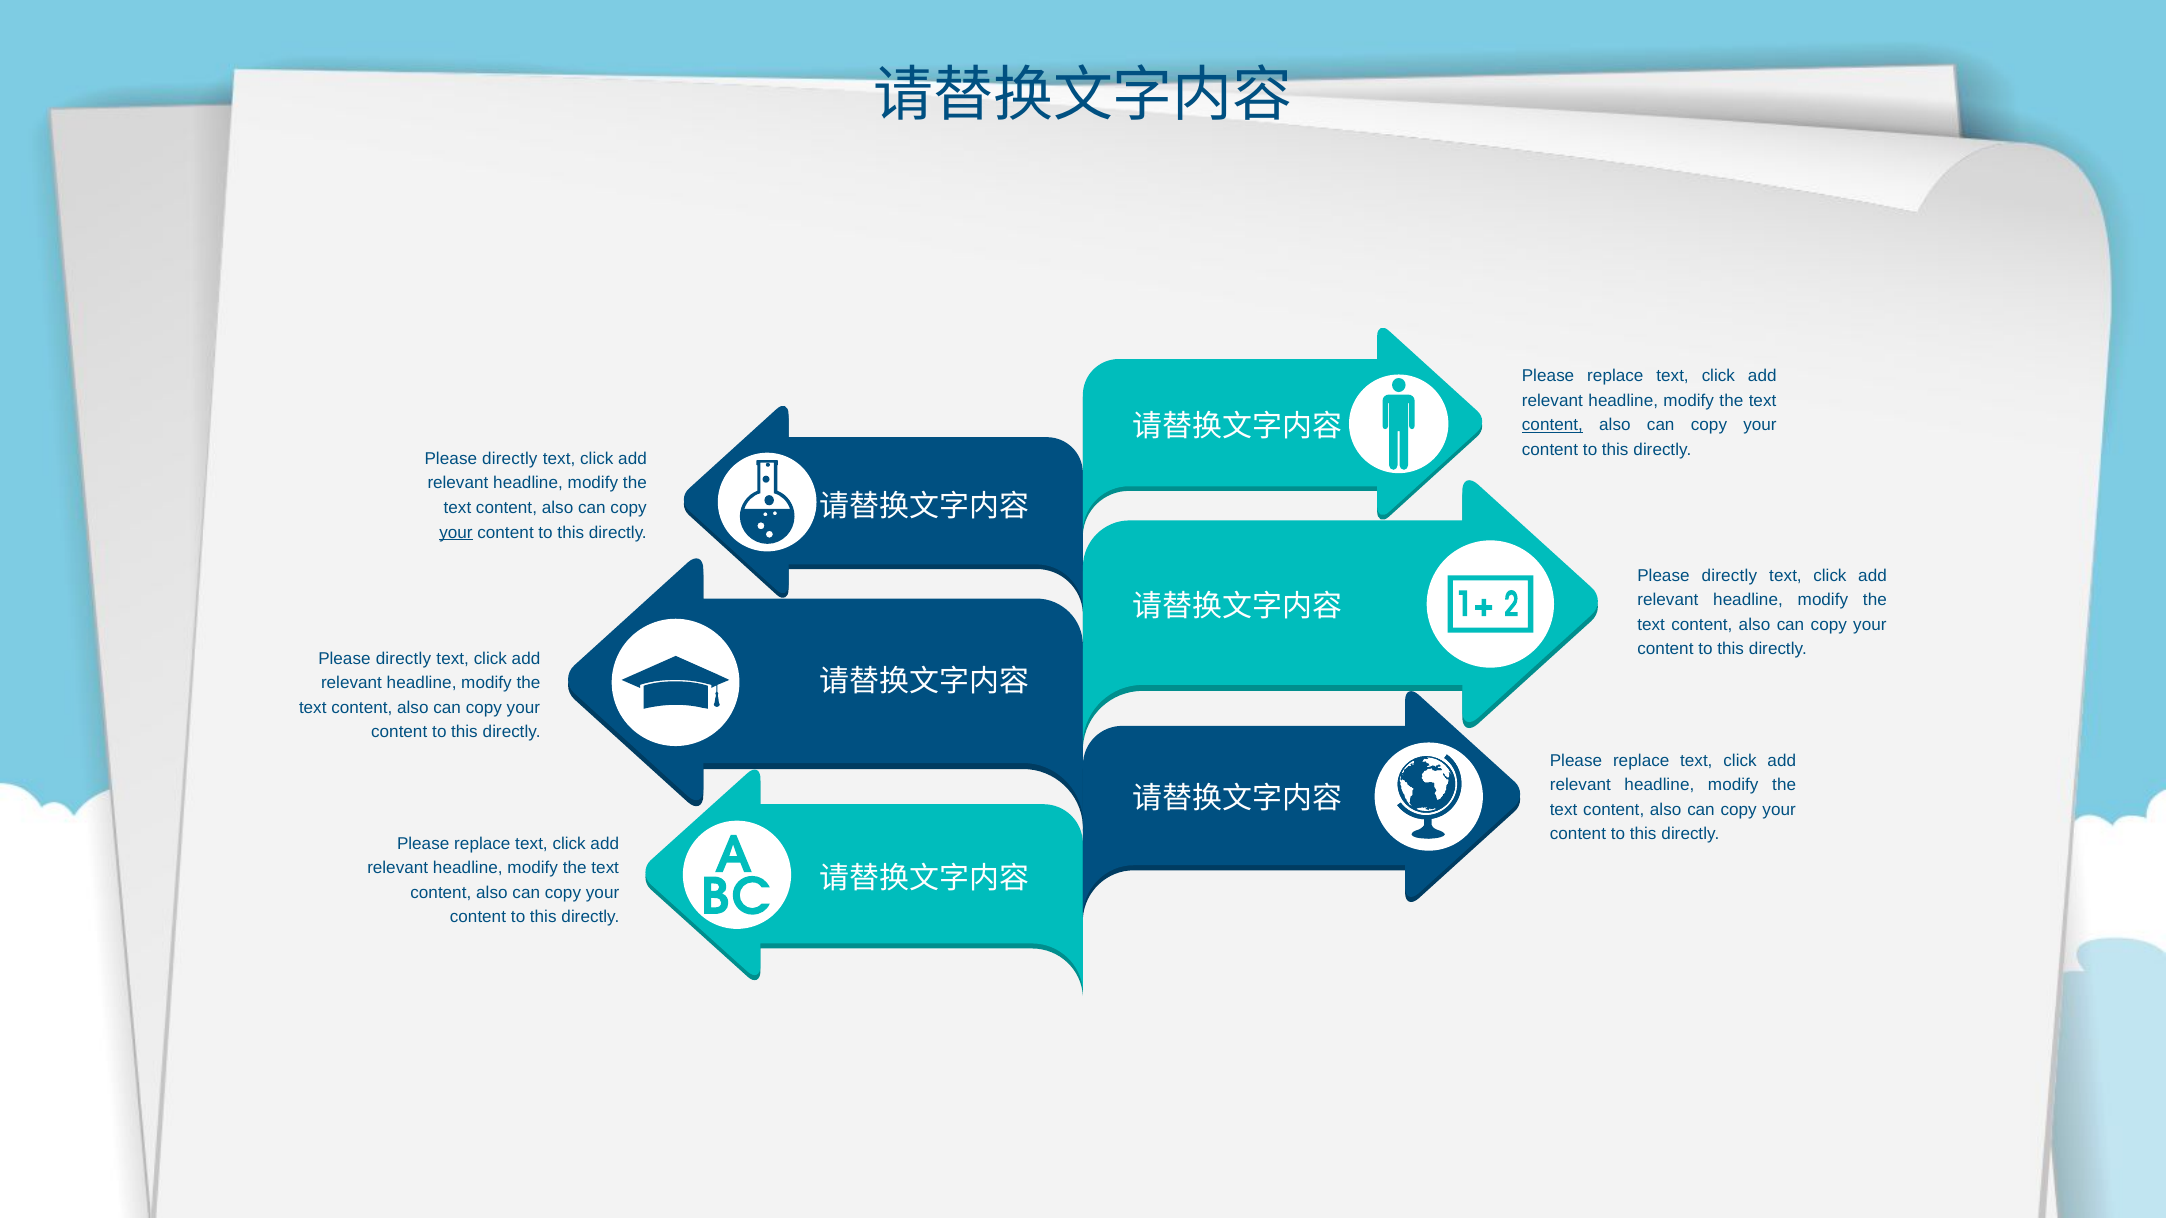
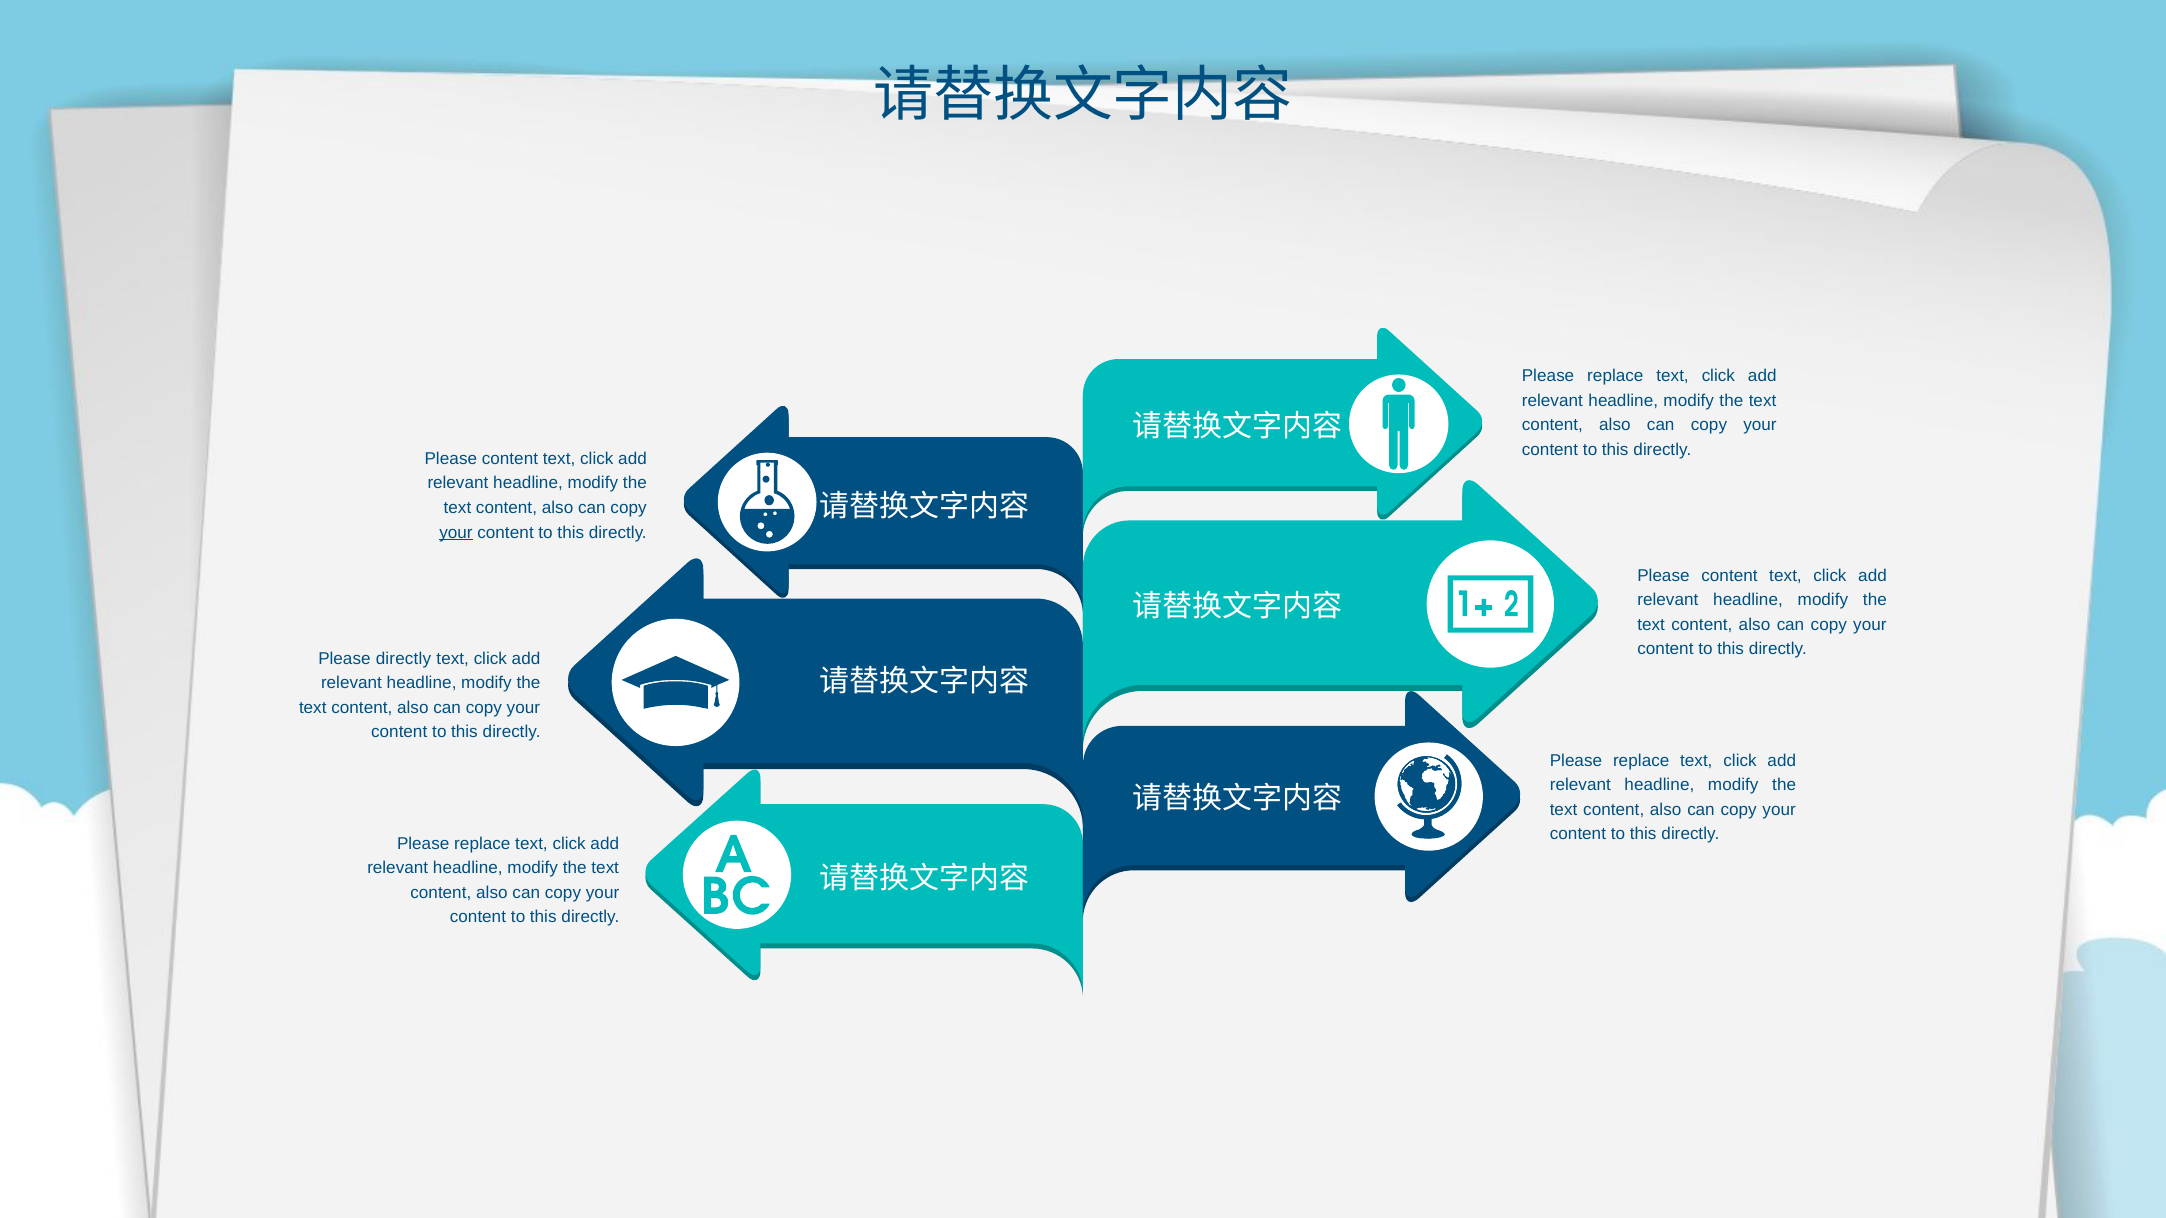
content underline: present -> none (1552, 425)
directly: directly -> content (510, 459)
directly: directly -> content (1729, 576)
